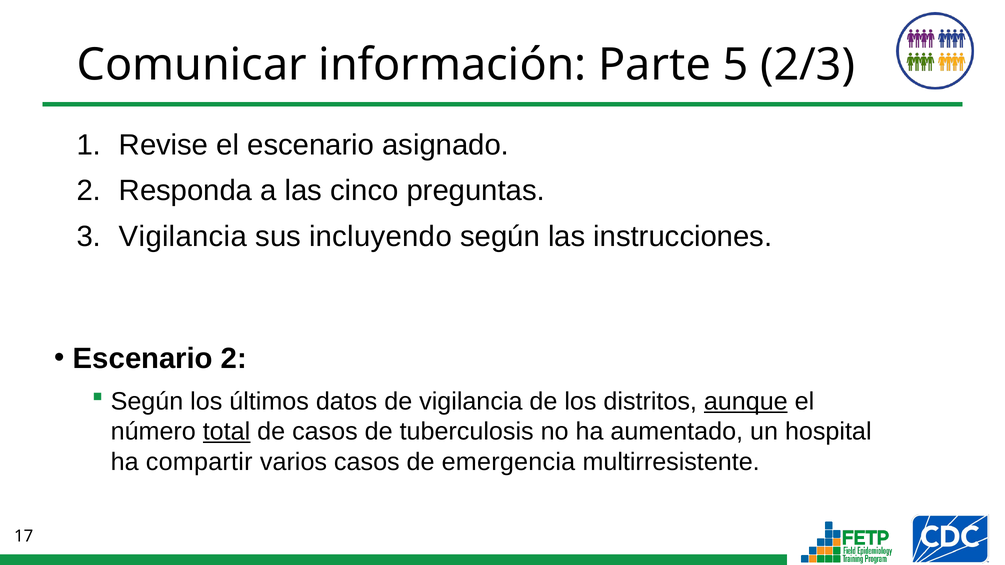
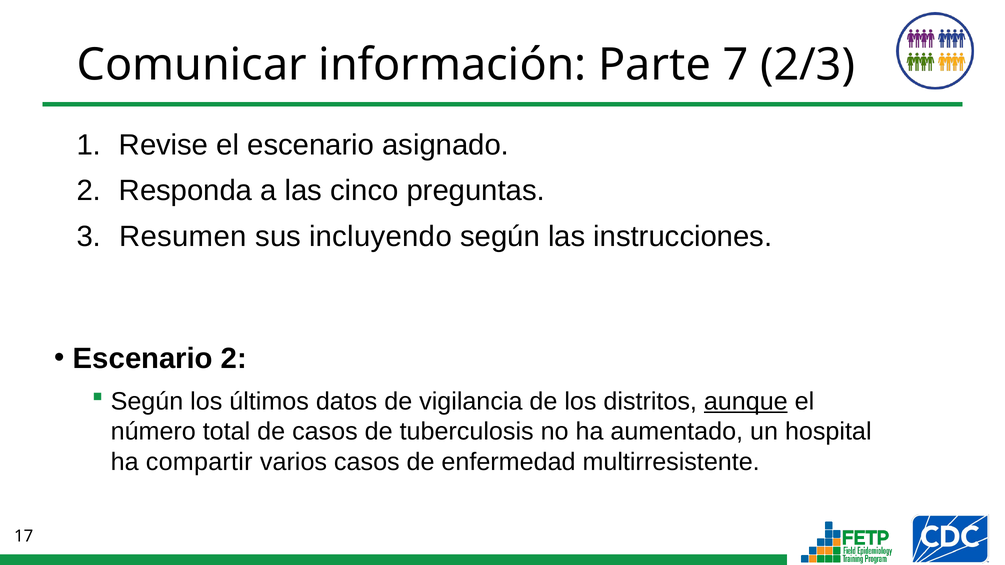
5: 5 -> 7 (735, 65)
Vigilancia: Vigilancia -> Resumen (183, 237)
total underline: present -> none (227, 432)
emergencia: emergencia -> enfermedad (509, 462)
